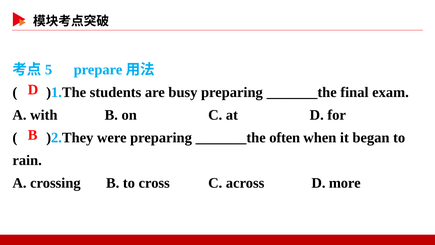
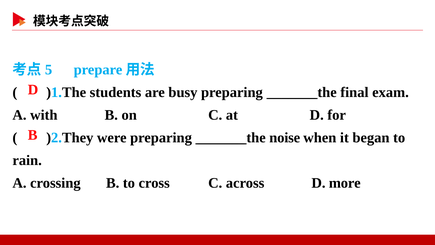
often: often -> noise (285, 138)
